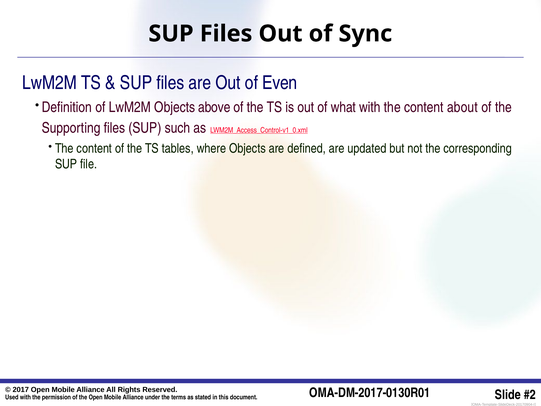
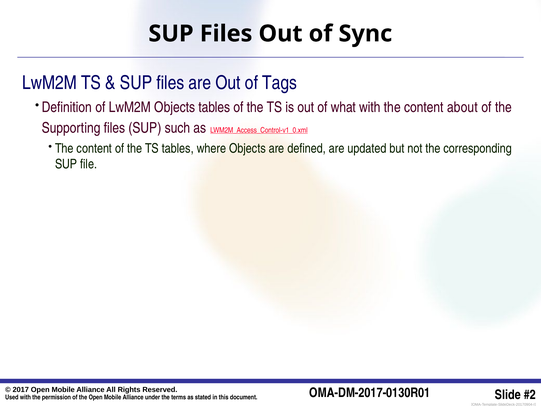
Even: Even -> Tags (280, 83)
Objects above: above -> tables (214, 107)
